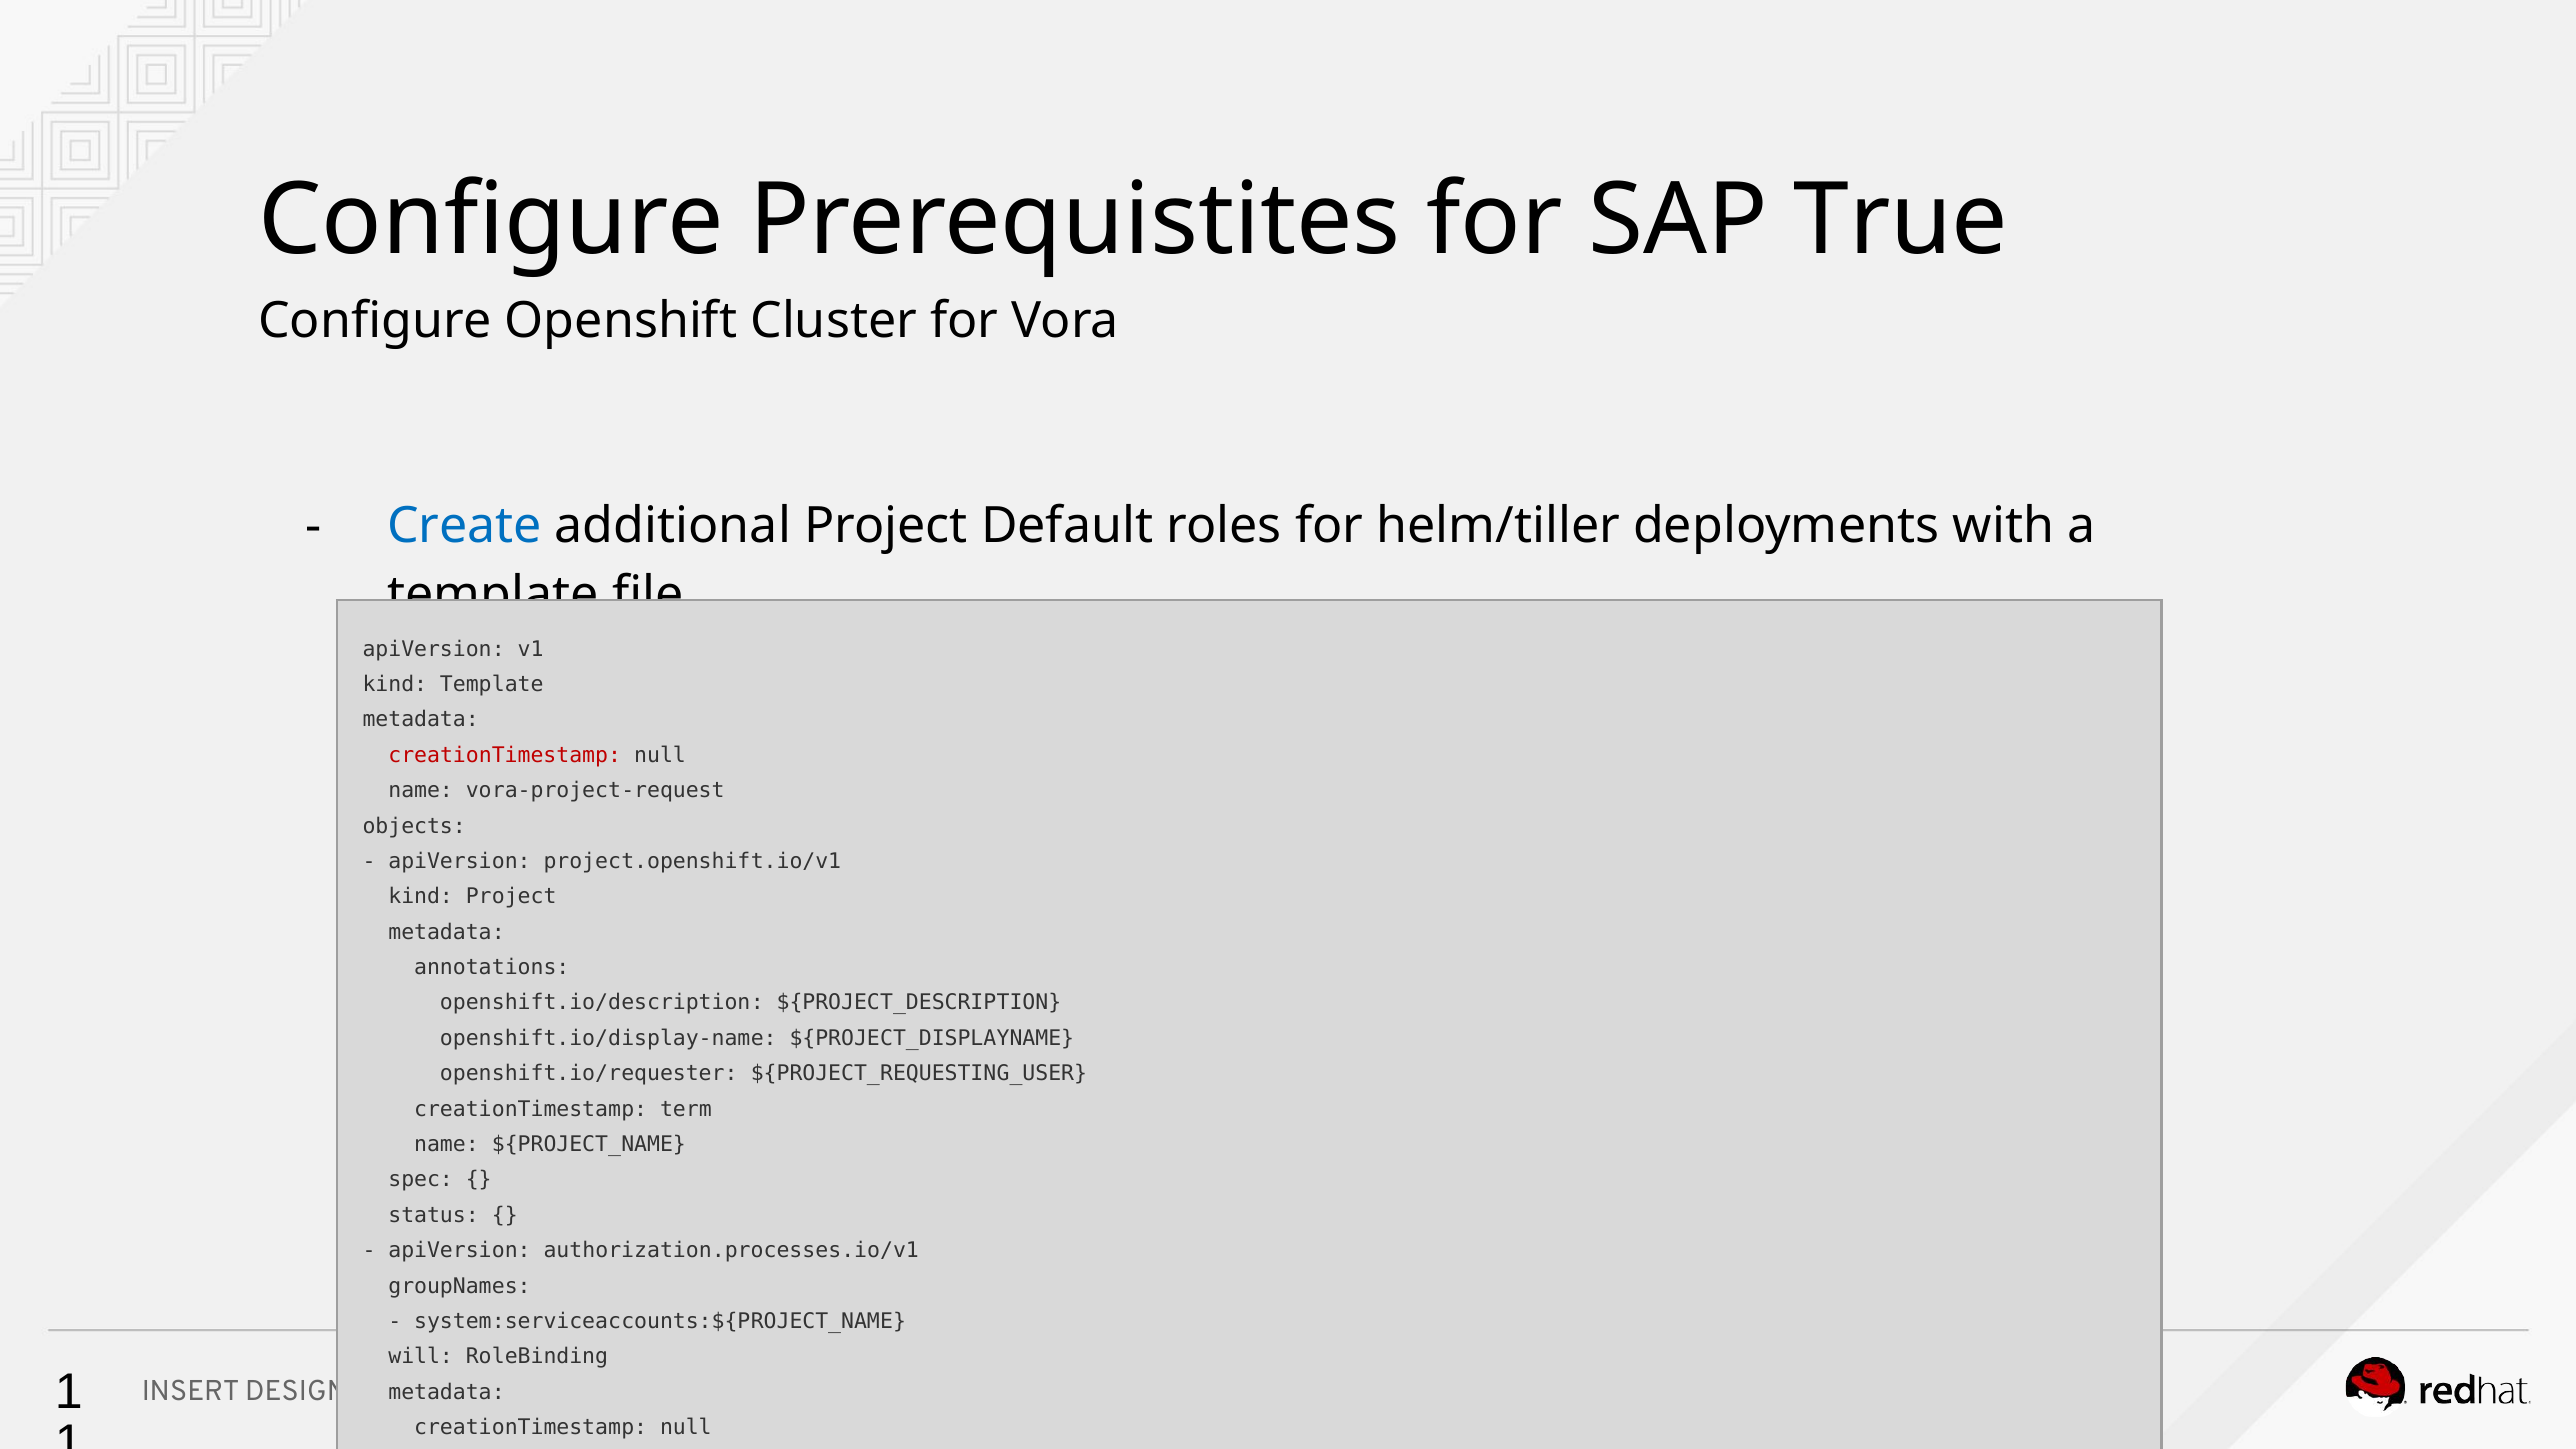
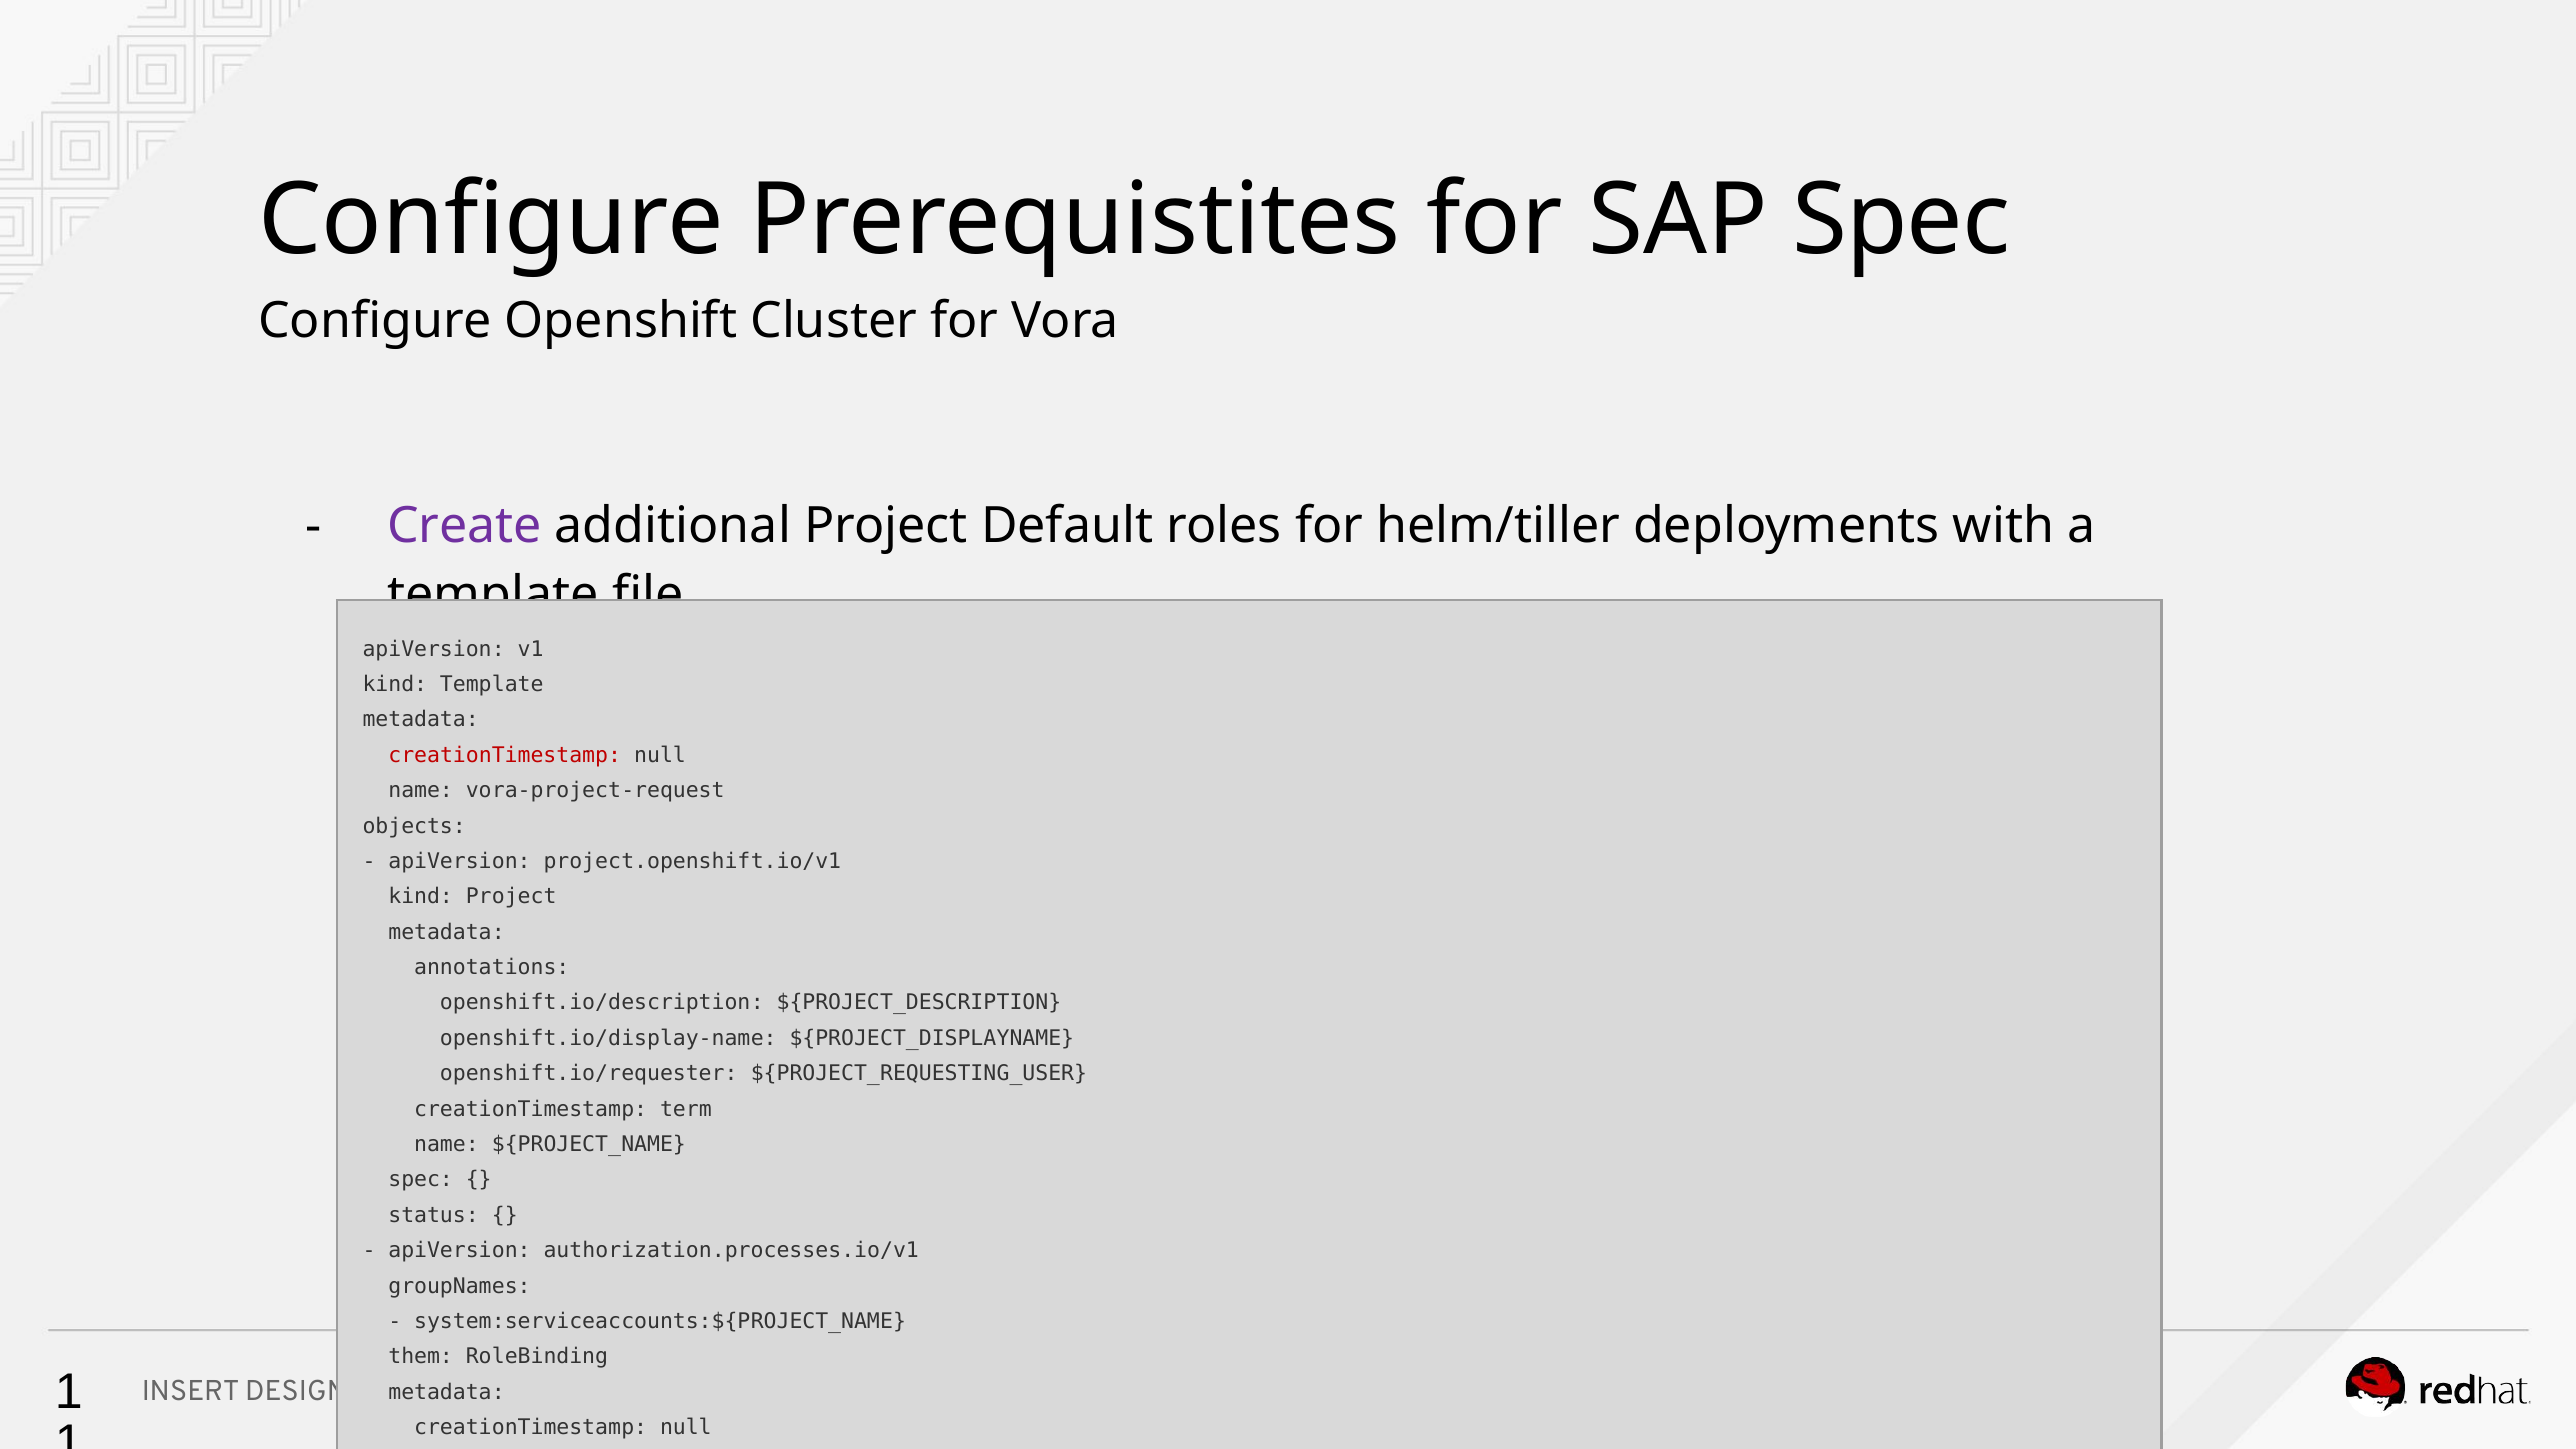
SAP True: True -> Spec (1901, 220)
Create colour: blue -> purple (464, 526)
will: will -> them (421, 1357)
